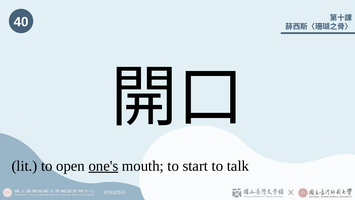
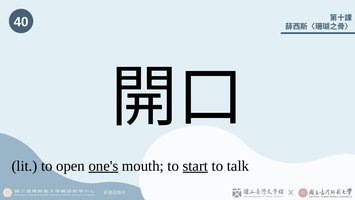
start underline: none -> present (195, 166)
